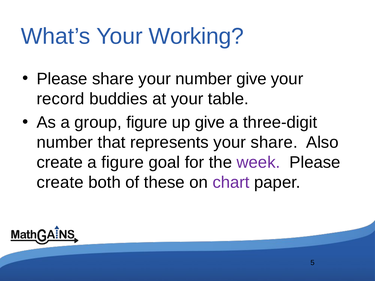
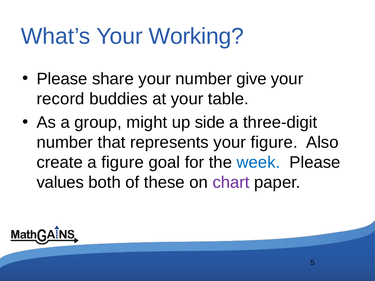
group figure: figure -> might (147, 123)
up give: give -> side (210, 123)
your share: share -> figure (274, 143)
week colour: purple -> blue (258, 163)
create: create -> values (60, 183)
